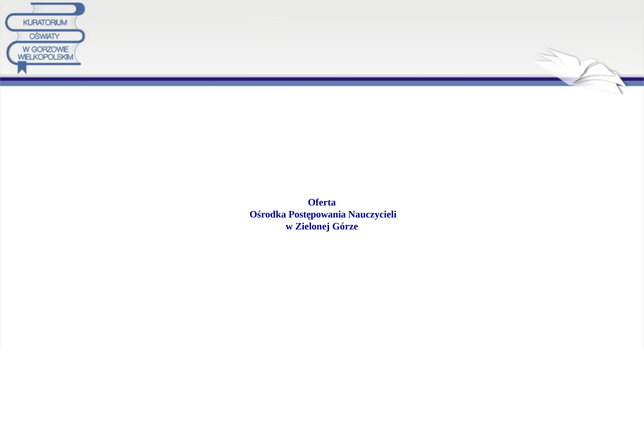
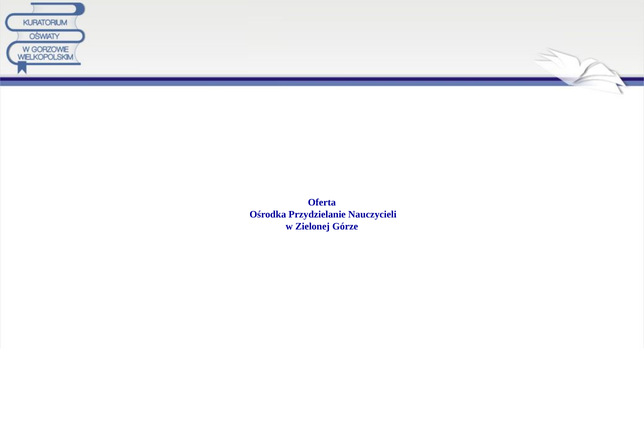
Postępowania: Postępowania -> Przydzielanie (317, 215)
